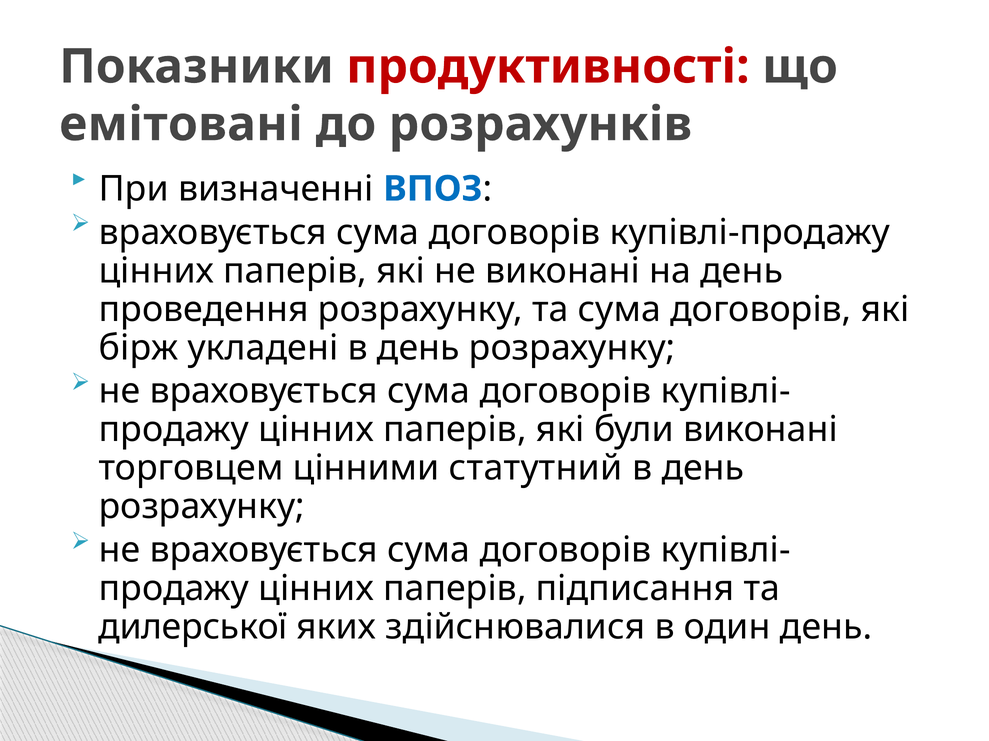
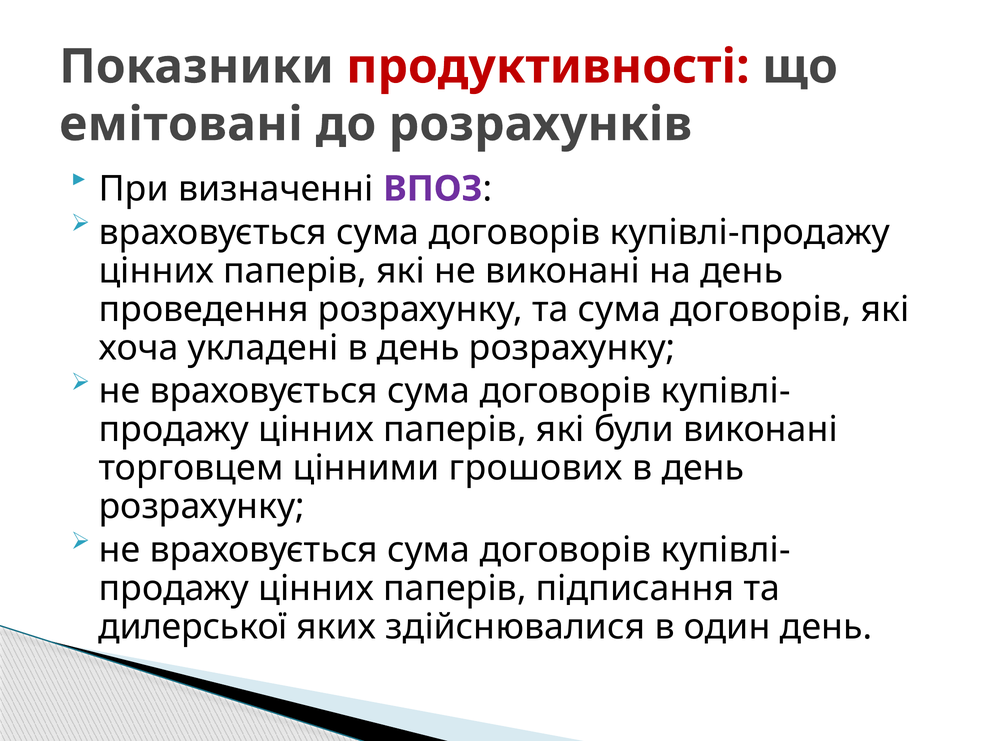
ВПОЗ colour: blue -> purple (433, 189)
бірж: бірж -> хоча (139, 348)
статутний: статутний -> грошових (536, 469)
